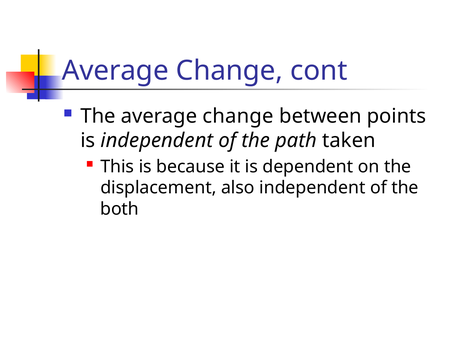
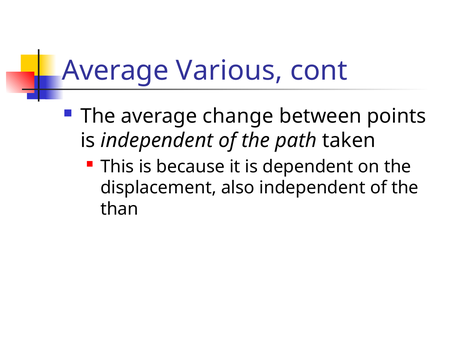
Change: Change -> Various (229, 71)
both: both -> than (119, 209)
